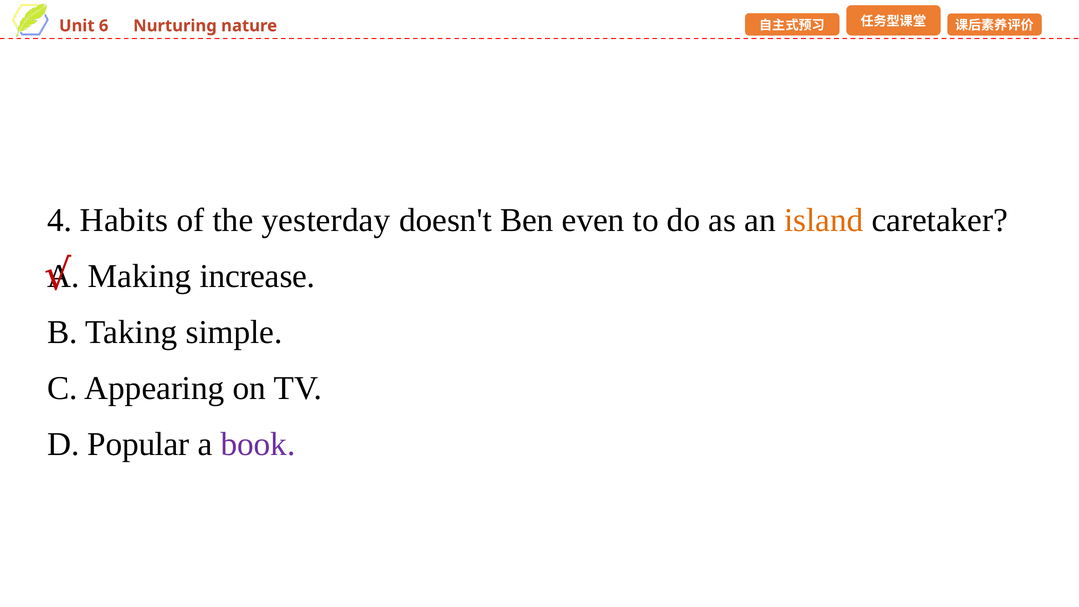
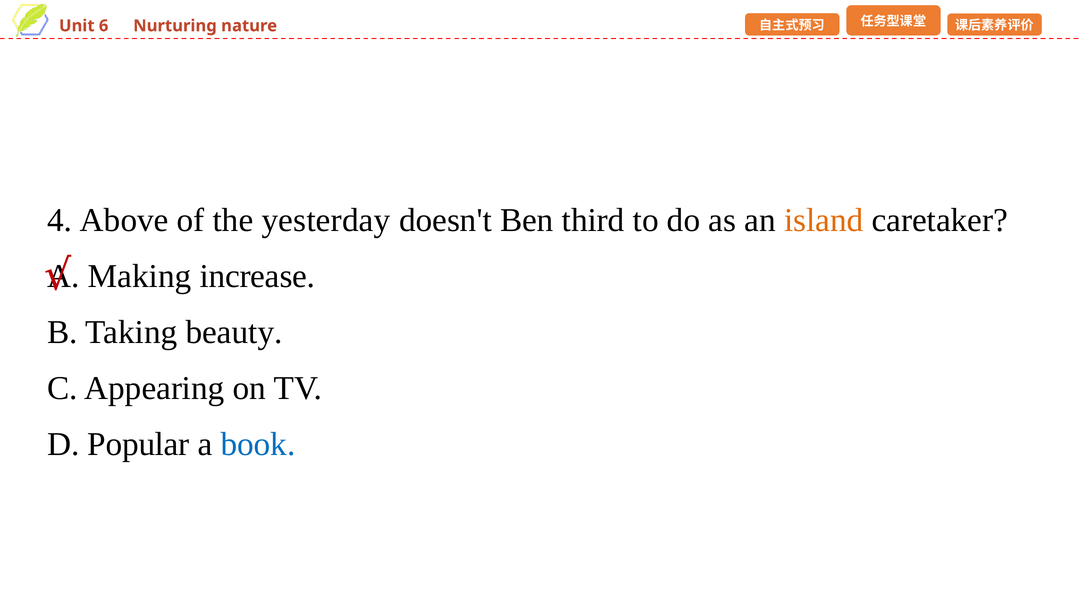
Habits: Habits -> Above (124, 220)
even: even -> third (593, 220)
simple: simple -> beauty (234, 332)
book colour: purple -> blue (258, 444)
